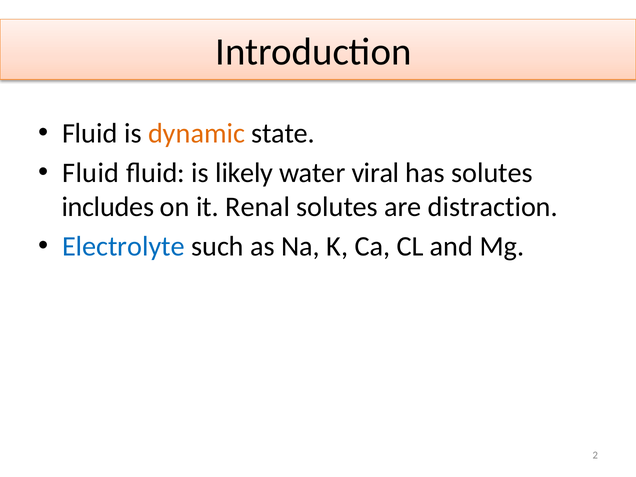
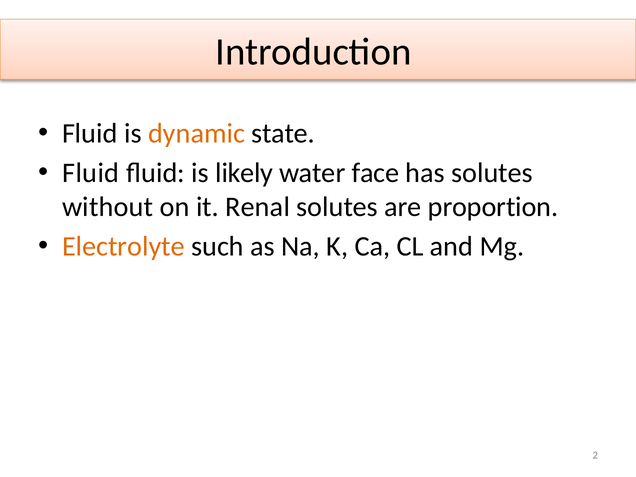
viral: viral -> face (375, 173)
includes: includes -> without (108, 207)
distraction: distraction -> proportion (493, 207)
Electrolyte colour: blue -> orange (123, 247)
